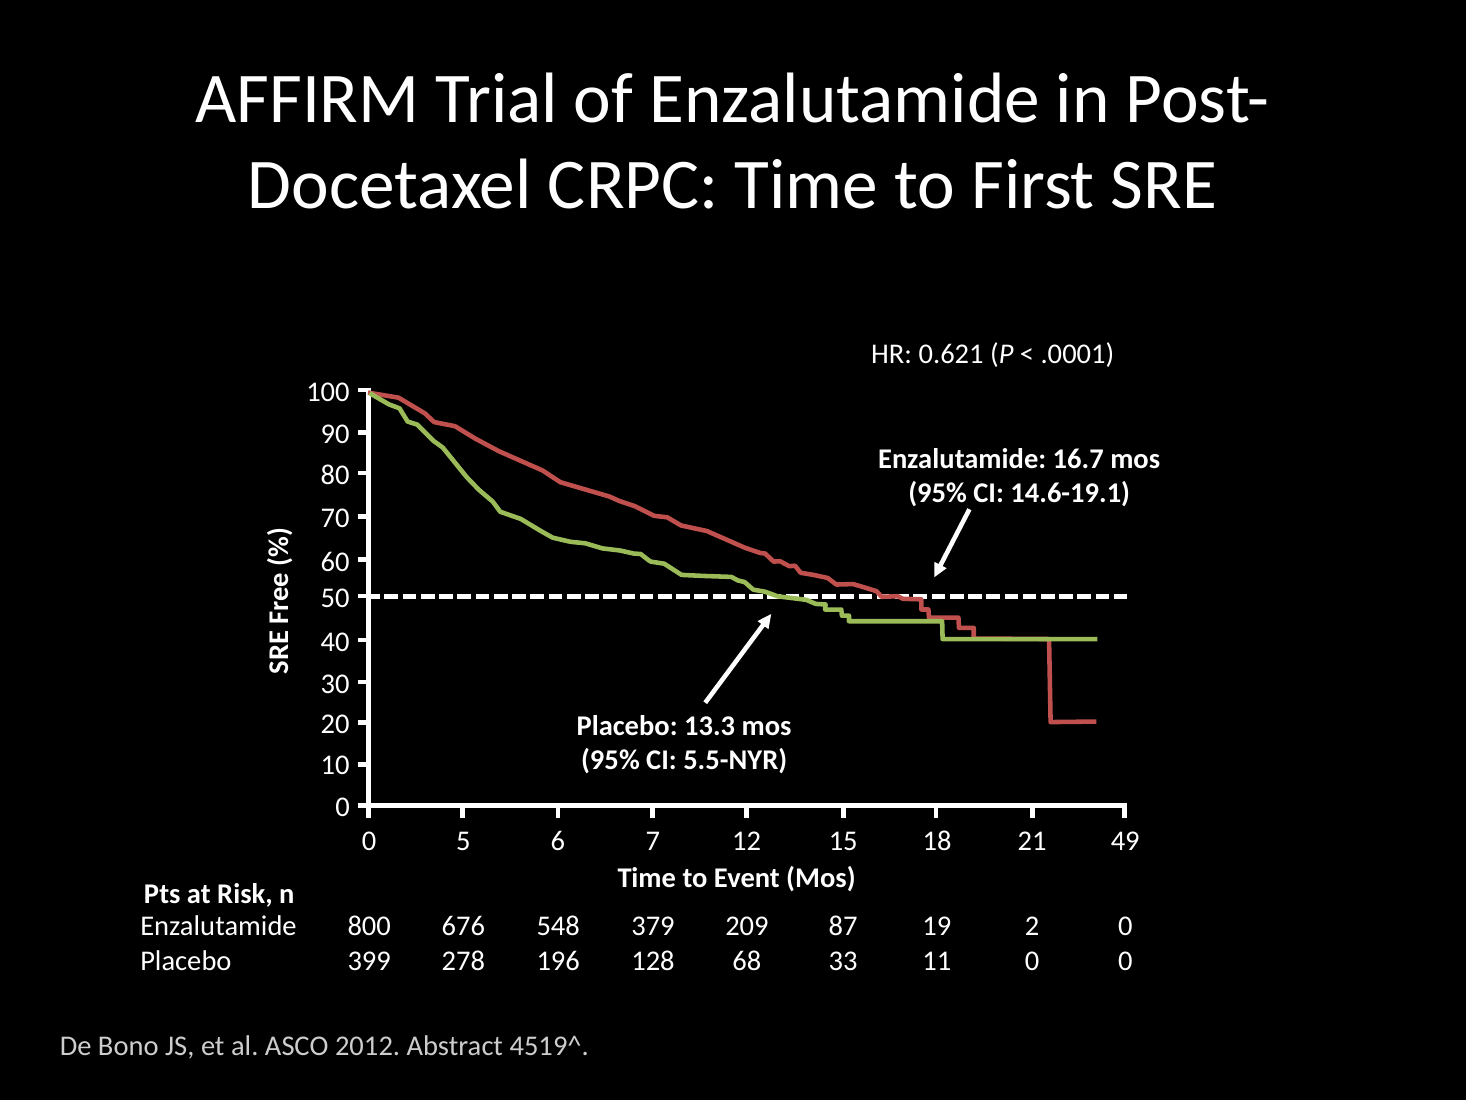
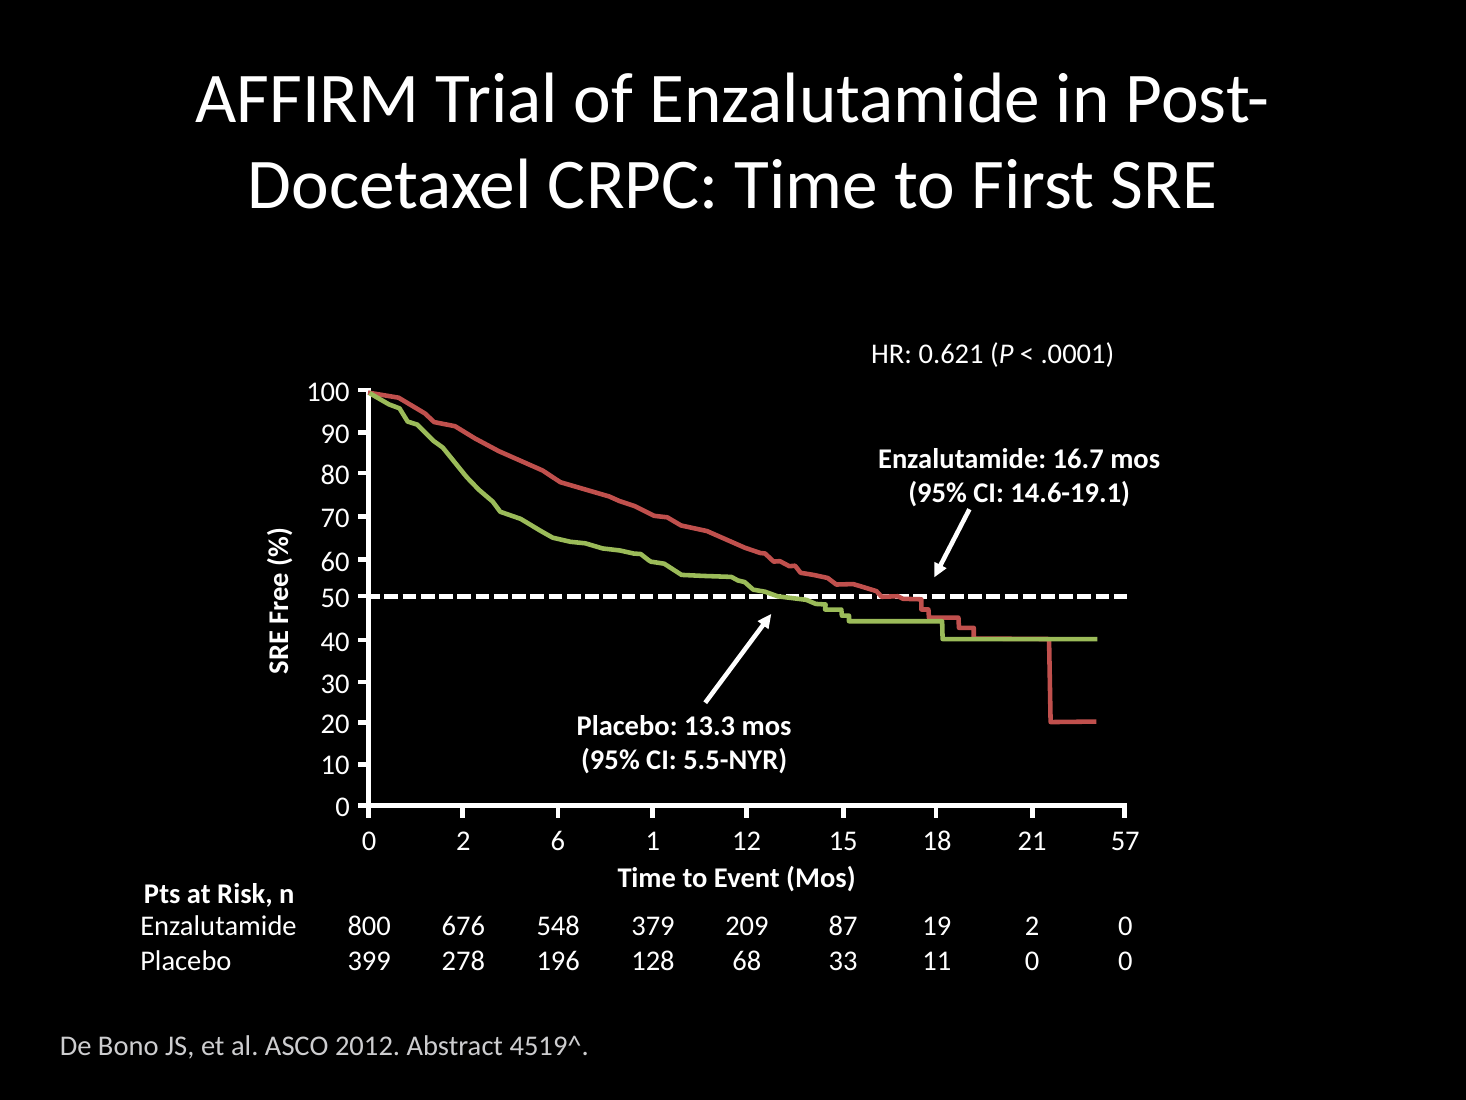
0 5: 5 -> 2 (463, 841)
7: 7 -> 1 (653, 841)
49: 49 -> 57 (1125, 841)
